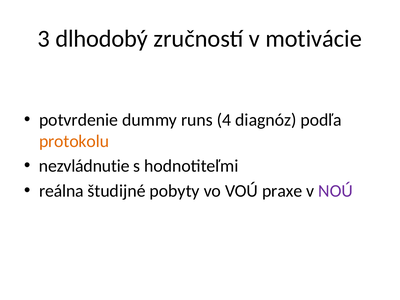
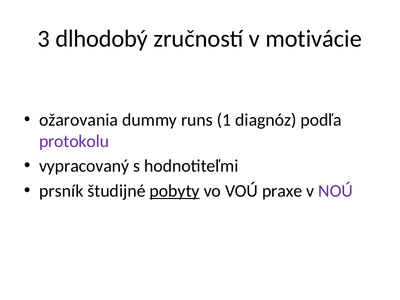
potvrdenie: potvrdenie -> ožarovania (79, 120)
4: 4 -> 1 (224, 120)
protokolu colour: orange -> purple (74, 141)
nezvládnutie: nezvládnutie -> vypracovaný (84, 166)
reálna: reálna -> prsník (61, 191)
pobyty underline: none -> present (175, 191)
